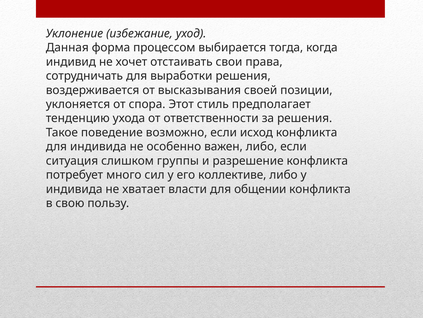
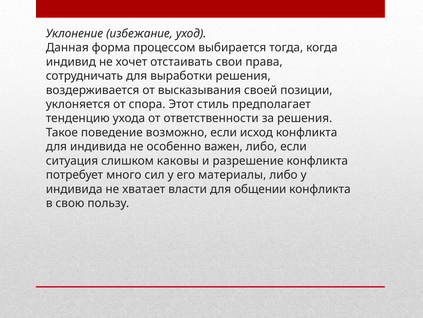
группы: группы -> каковы (178, 160)
коллективе: коллективе -> материалы (232, 175)
